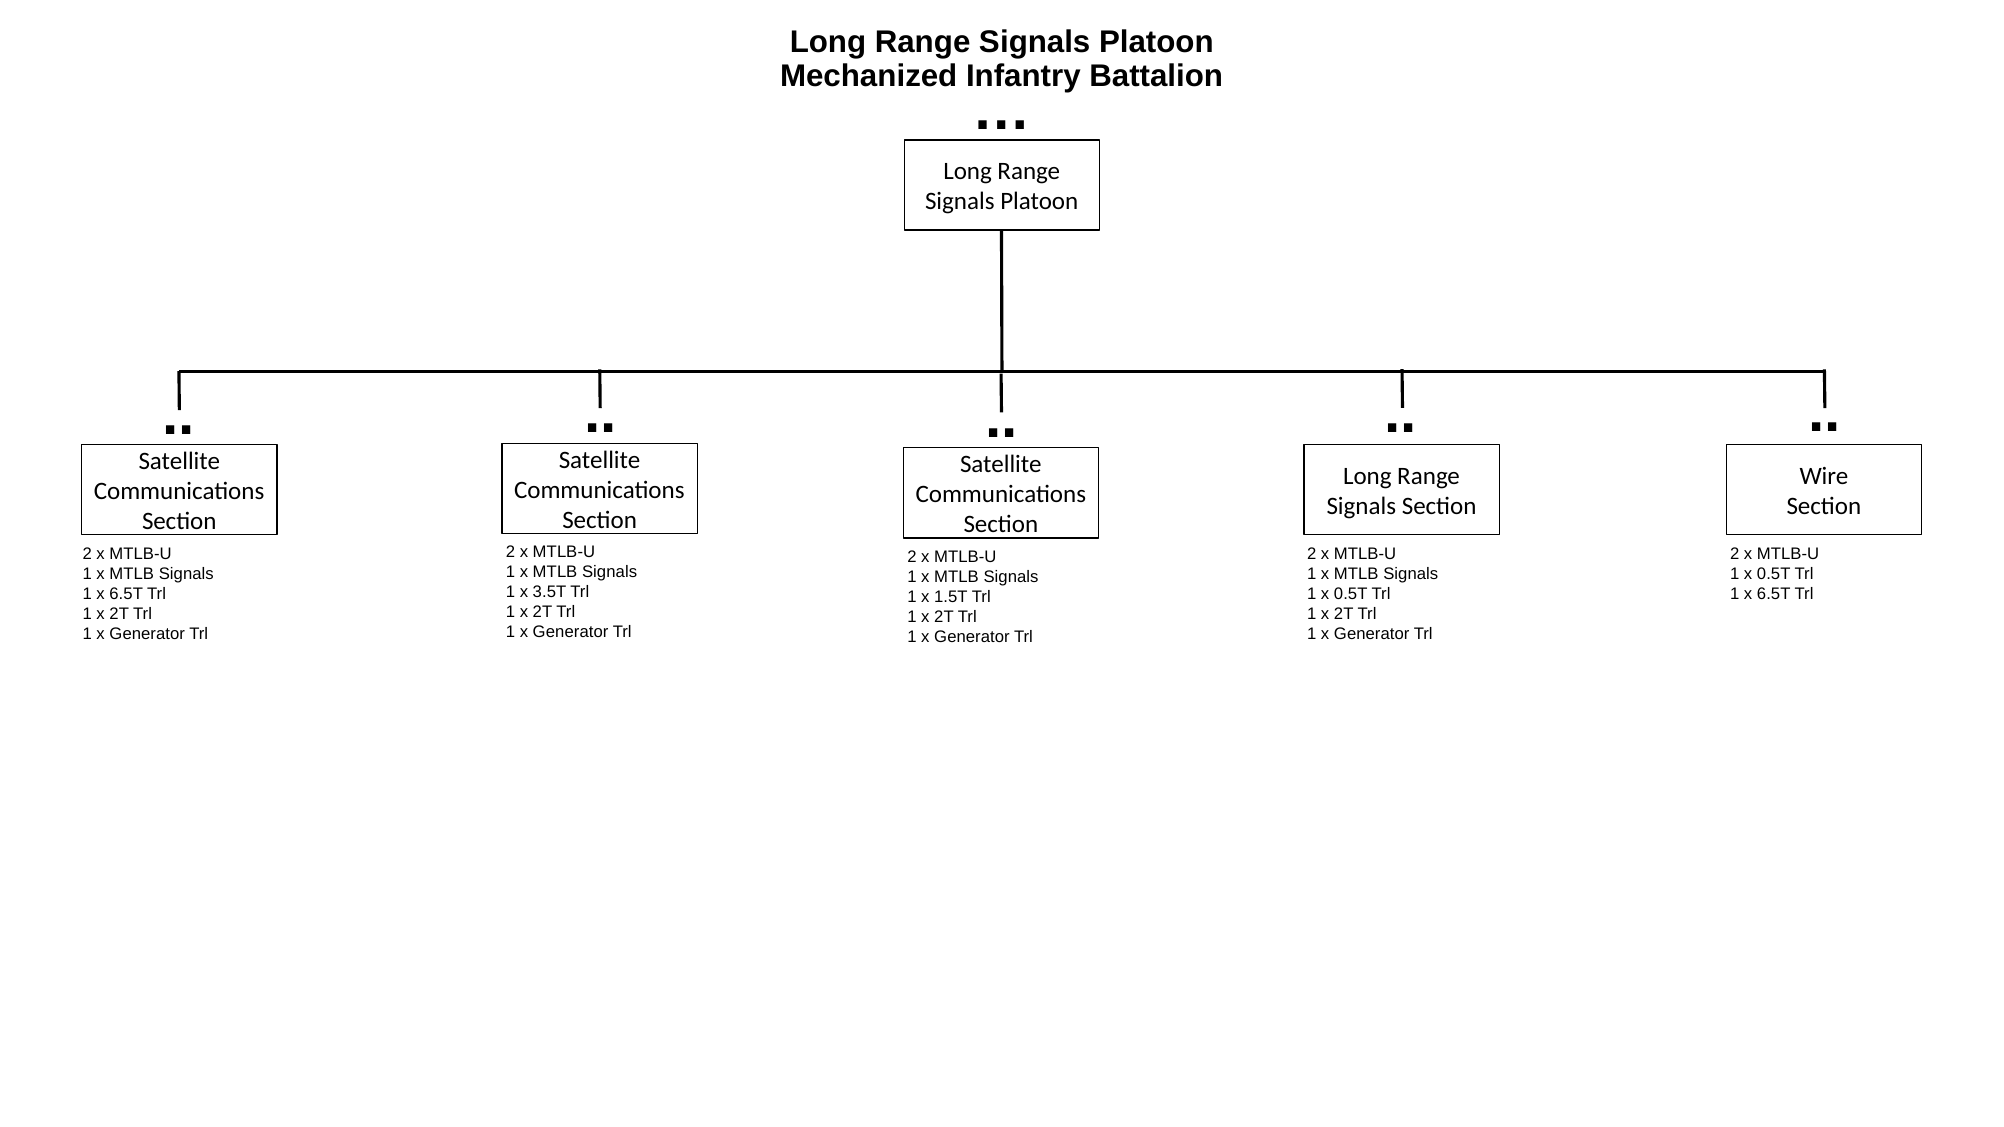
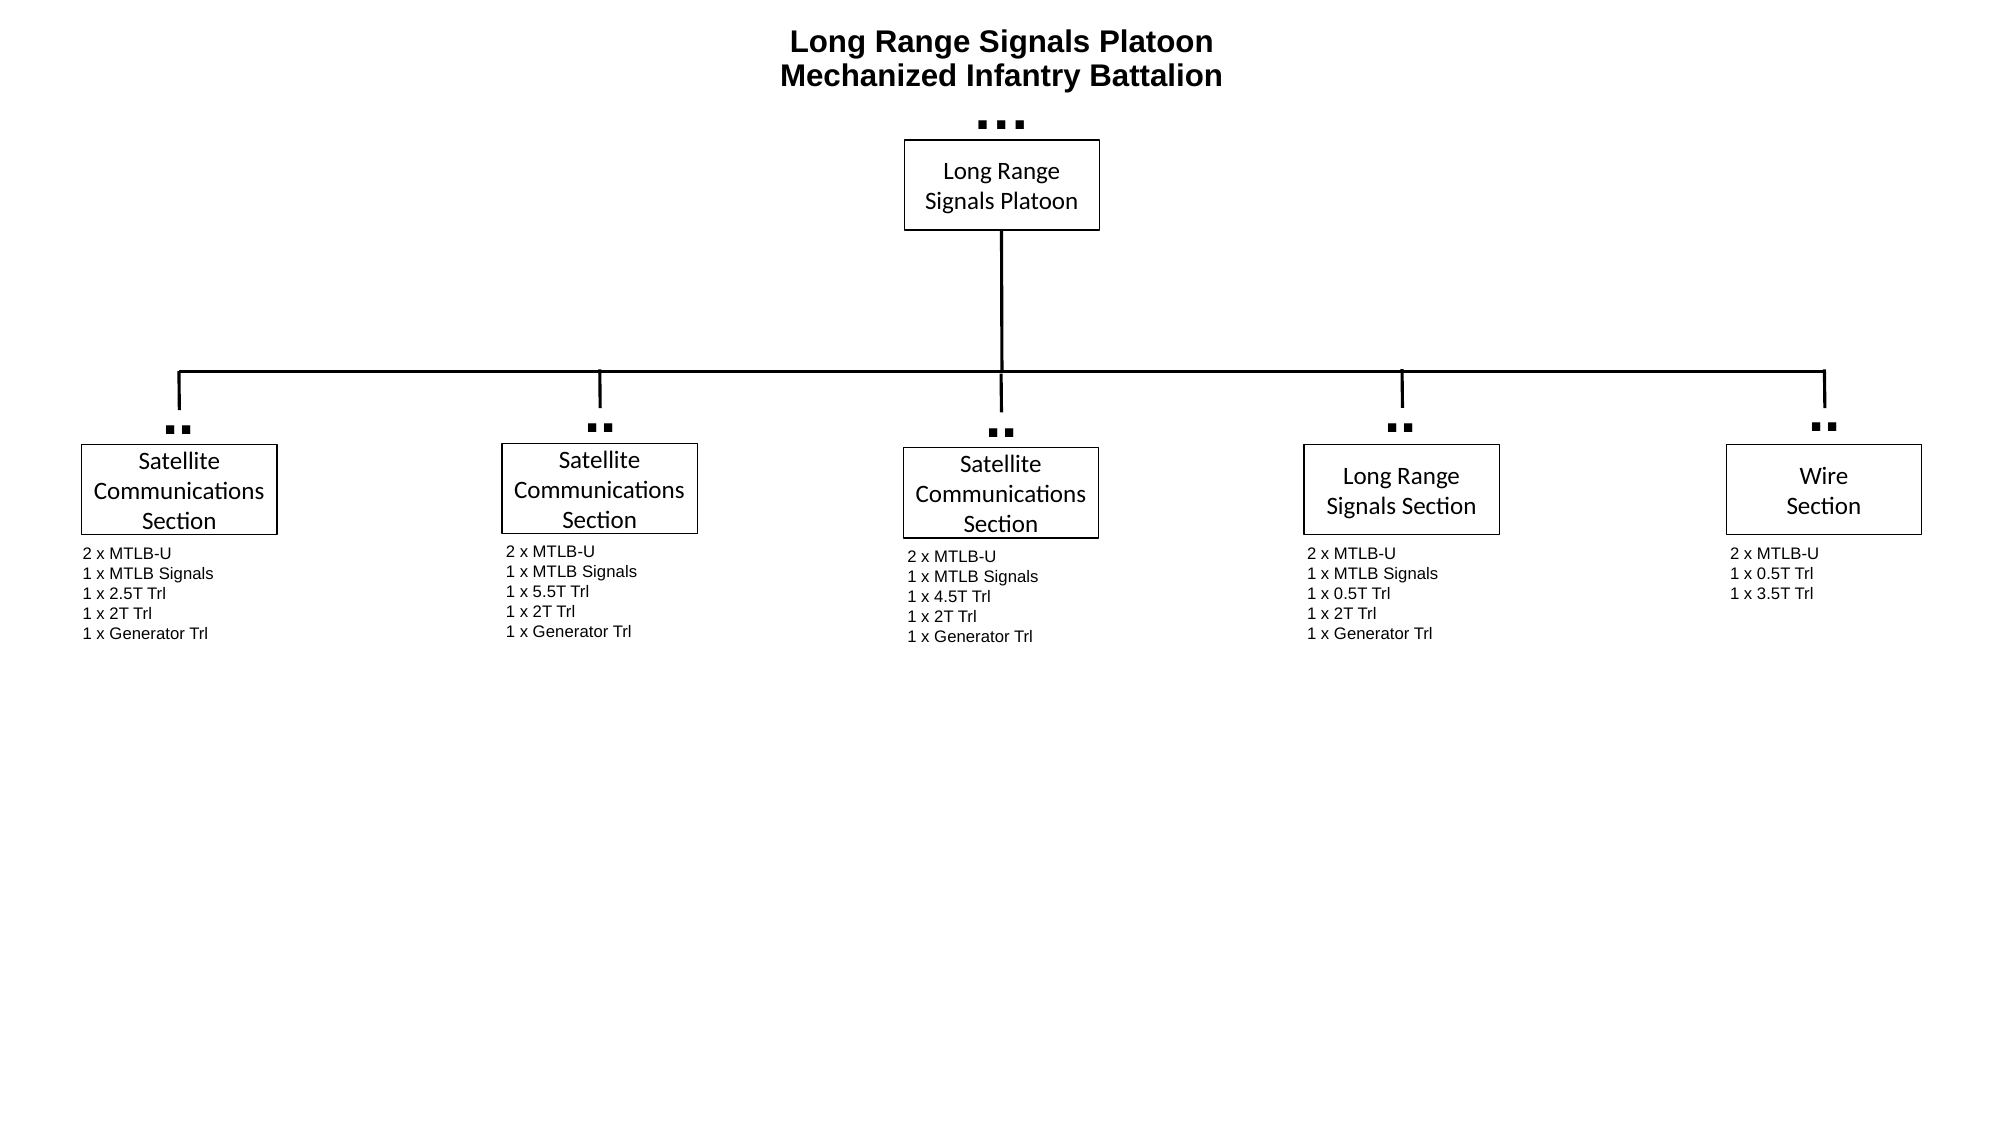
3.5T: 3.5T -> 5.5T (550, 592)
6.5T: 6.5T -> 2.5T (126, 594)
6.5T: 6.5T -> 3.5T (1774, 594)
1.5T: 1.5T -> 4.5T (951, 597)
